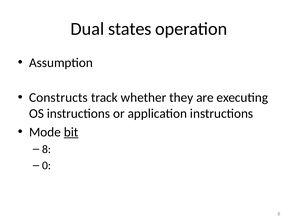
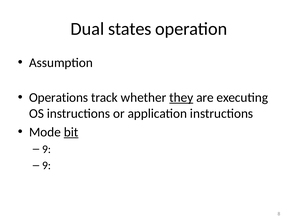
Constructs: Constructs -> Operations (59, 97)
they underline: none -> present (181, 97)
8: 8 -> 9 (47, 149)
0: 0 -> 9 (47, 165)
